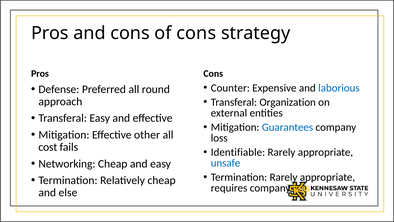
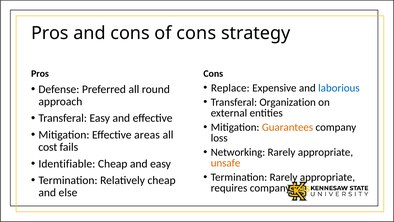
Counter: Counter -> Replace (230, 88)
Guarantees colour: blue -> orange (288, 127)
other: other -> areas (147, 135)
Identifiable: Identifiable -> Networking (238, 152)
Networking: Networking -> Identifiable (67, 163)
unsafe colour: blue -> orange (226, 163)
